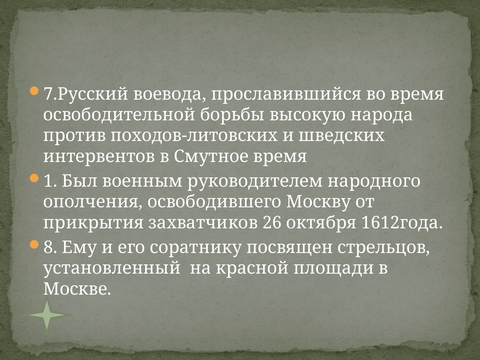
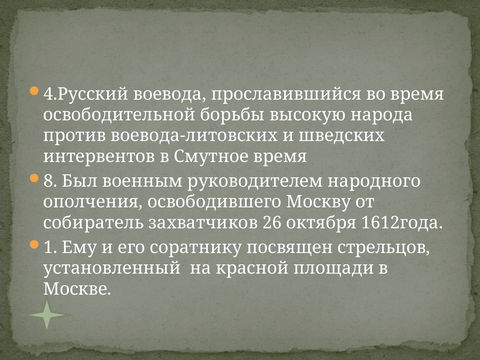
7.Русский: 7.Русский -> 4.Русский (86, 94)
походов-литовских: походов-литовских -> воевода-литовских (194, 136)
1: 1 -> 8 (50, 181)
прикрытия: прикрытия -> собиратель (94, 223)
8: 8 -> 1 (50, 247)
